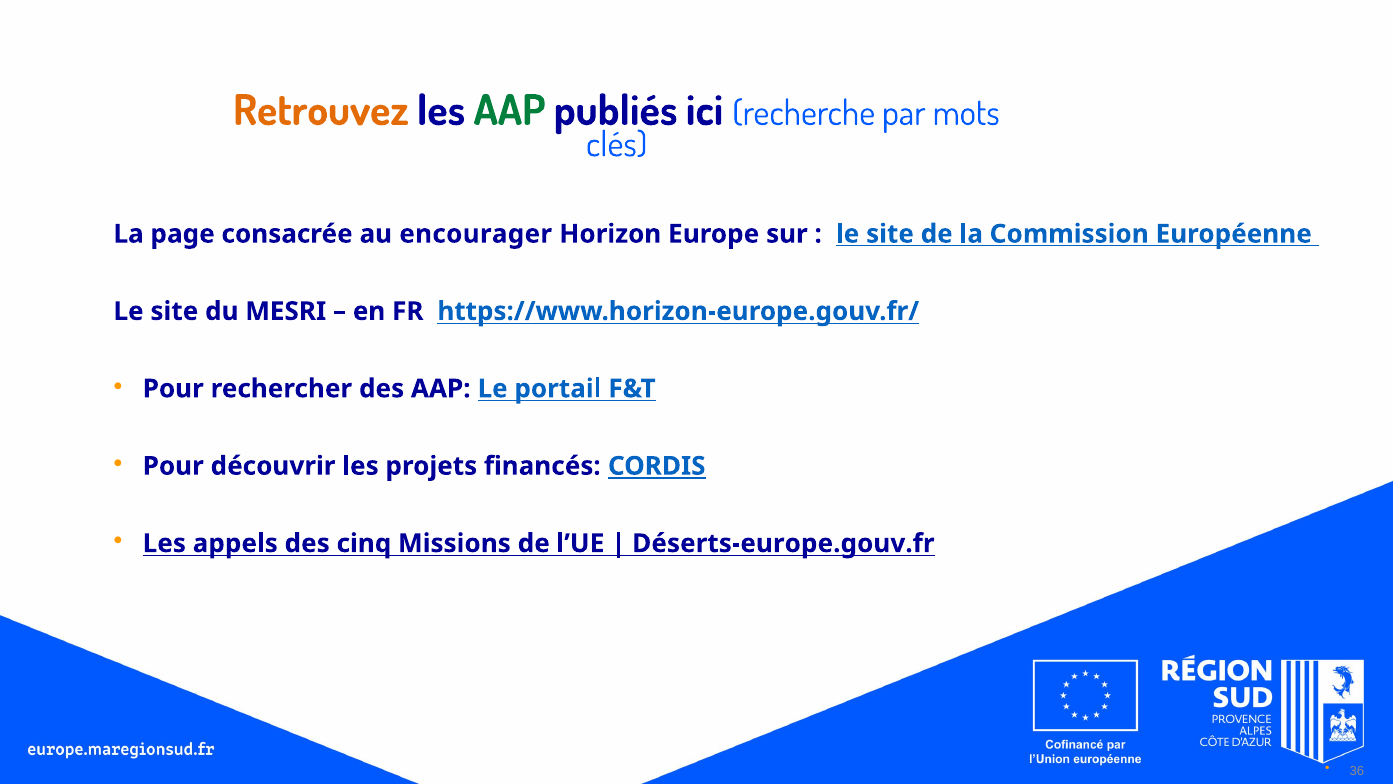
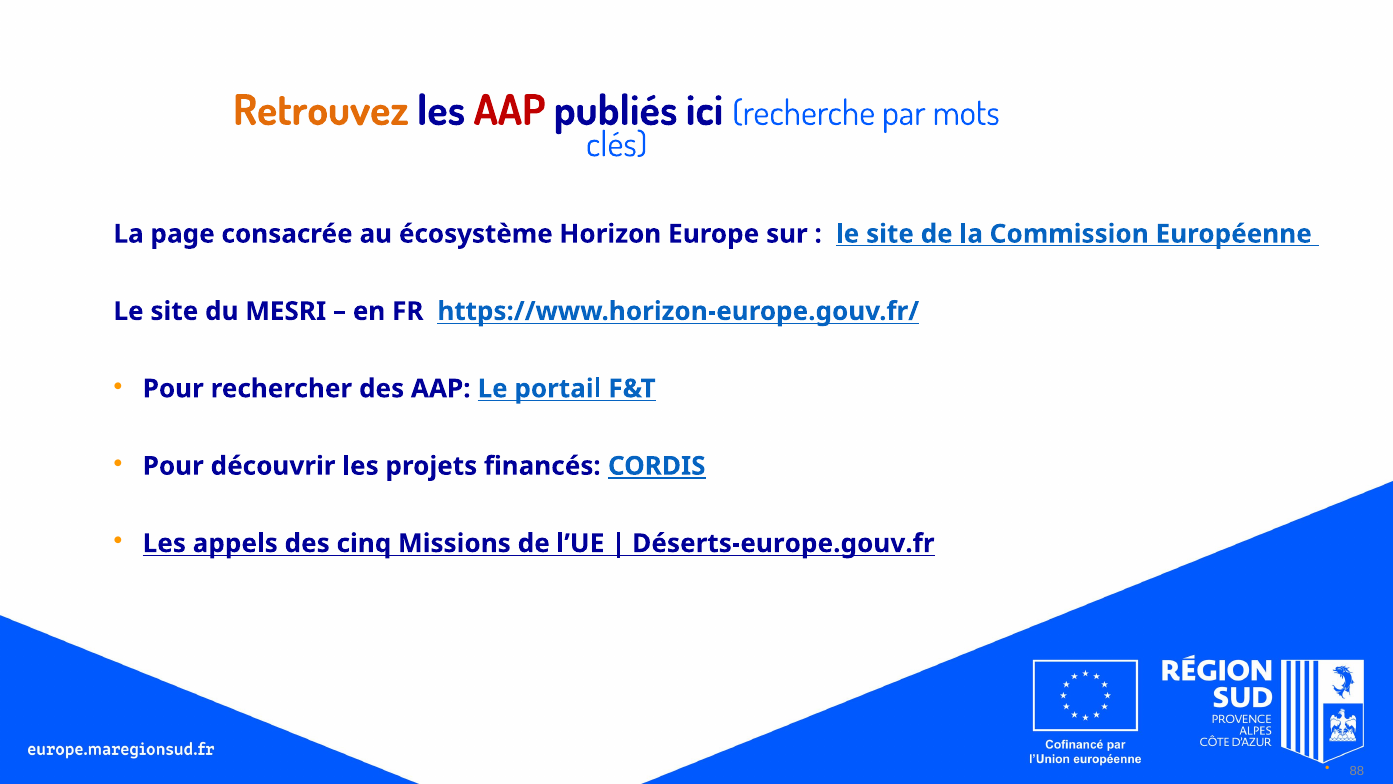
AAP colour: green -> red (510, 111)
encourager: encourager -> écosystème (476, 234)
36: 36 -> 88 (1357, 770)
